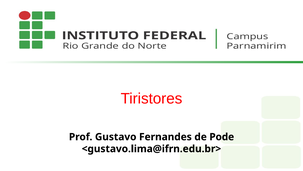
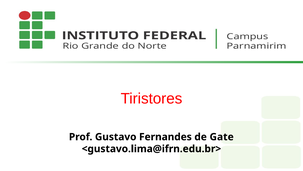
Pode: Pode -> Gate (222, 136)
